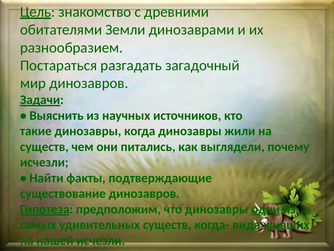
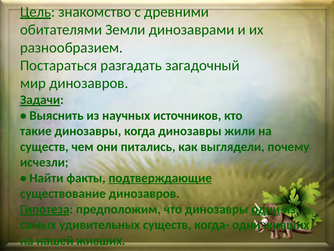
подтверждающие underline: none -> present (160, 178)
когда- вида: вида -> одни (246, 225)
нашей исчезли: исчезли -> живших (101, 240)
